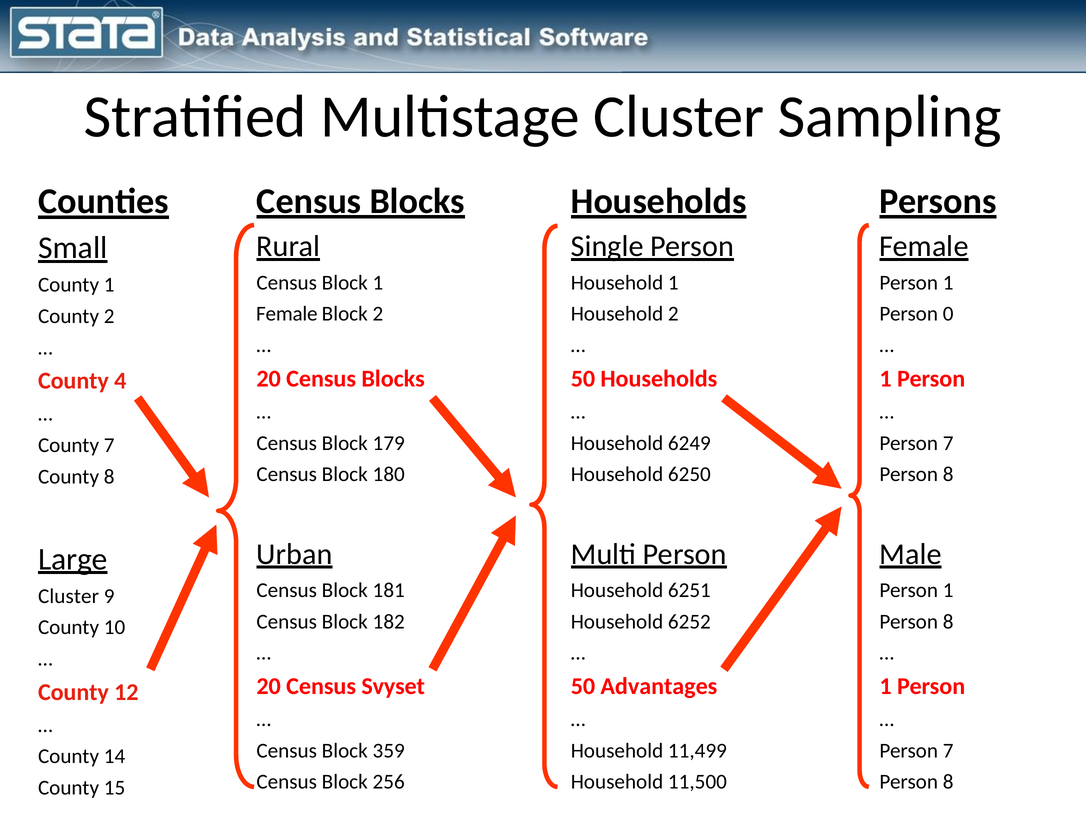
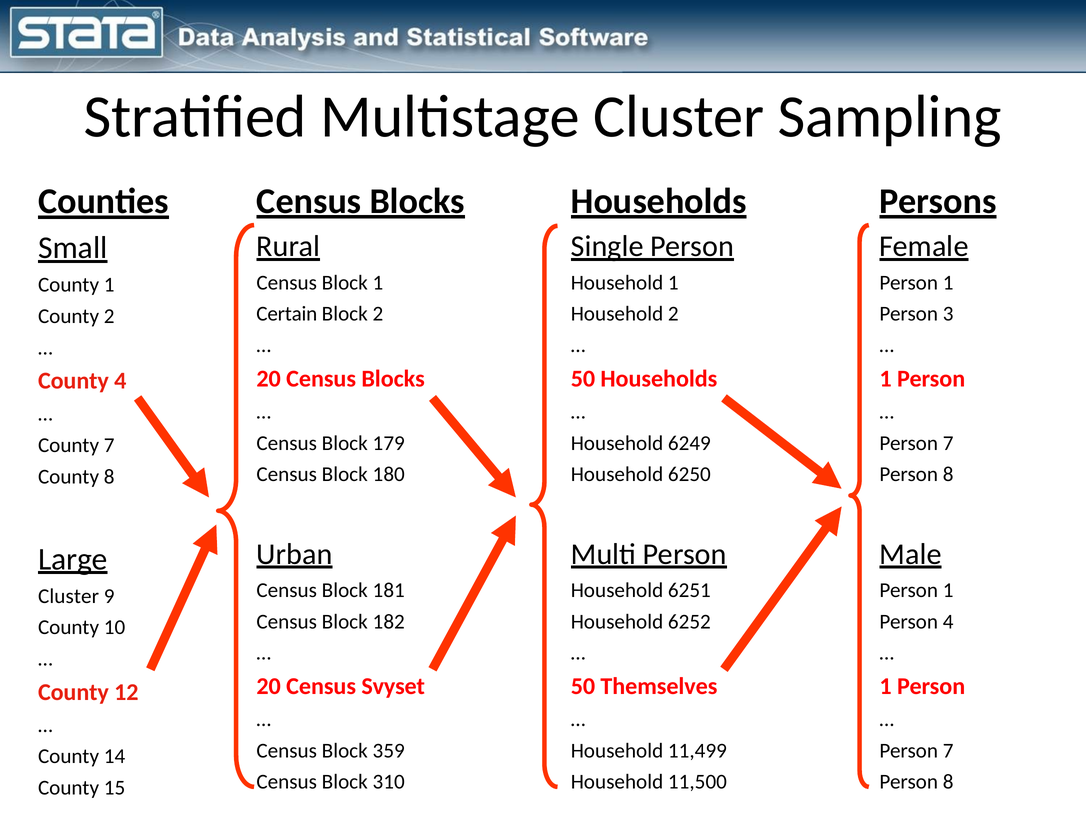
Female: Female -> Certain (287, 314)
0: 0 -> 3 (948, 314)
8: 8 -> 4 (948, 622)
Advantages: Advantages -> Themselves (659, 687)
256: 256 -> 310 (389, 782)
